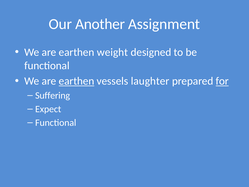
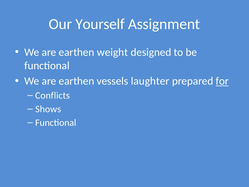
Another: Another -> Yourself (100, 24)
earthen underline: present -> none (76, 81)
Suffering: Suffering -> Conflicts (53, 95)
Expect: Expect -> Shows (48, 109)
